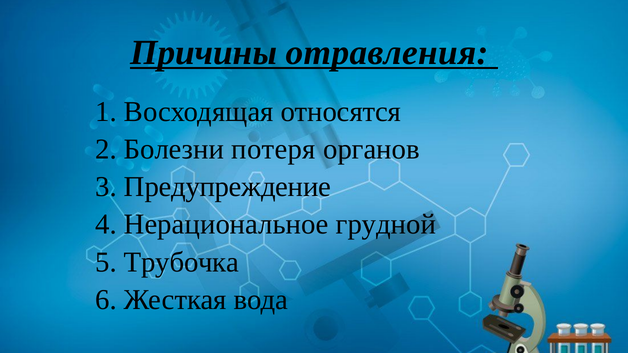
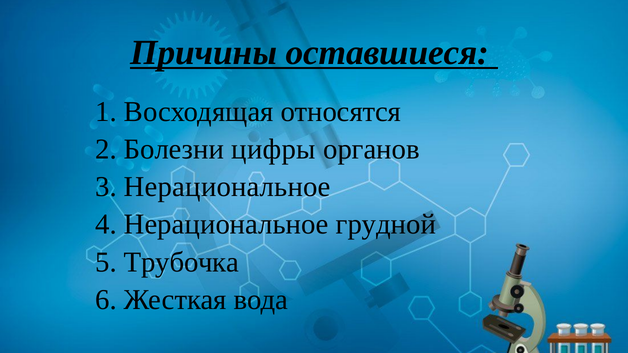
отравления: отравления -> оставшиеся (387, 53)
потеря: потеря -> цифры (273, 149)
3 Предупреждение: Предупреждение -> Нерациональное (227, 187)
